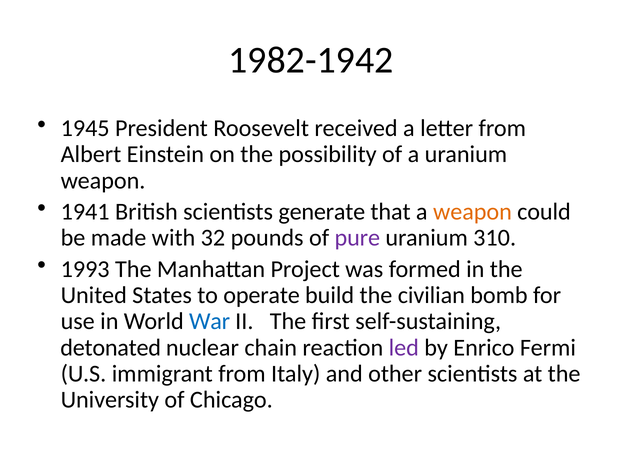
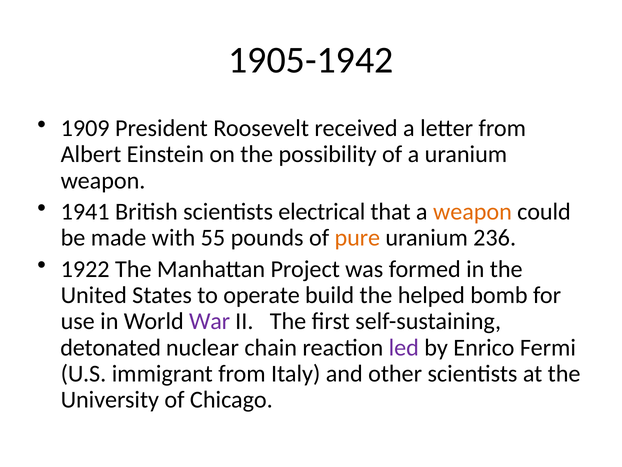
1982-1942: 1982-1942 -> 1905-1942 (311, 60)
1945: 1945 -> 1909 (85, 128)
generate: generate -> electrical (322, 212)
32: 32 -> 55 (213, 238)
pure colour: purple -> orange (357, 238)
310: 310 -> 236 (495, 238)
1993: 1993 -> 1922 (85, 269)
civilian: civilian -> helped (431, 295)
War colour: blue -> purple (210, 321)
